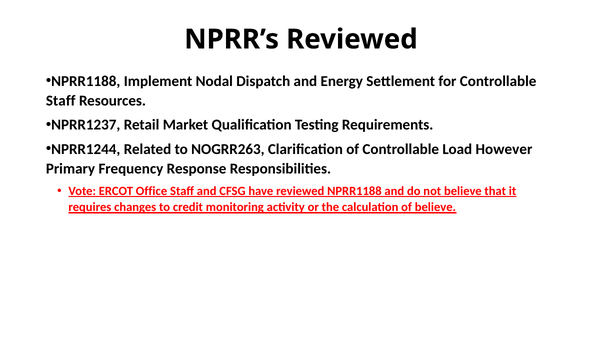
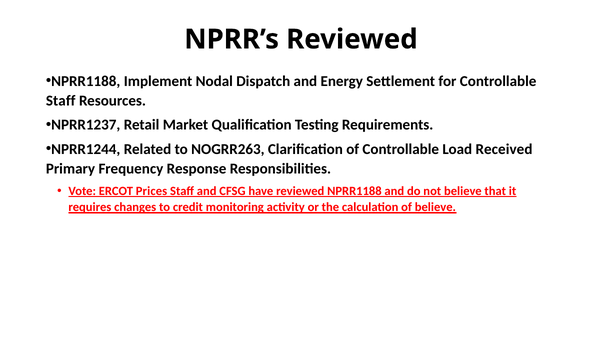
However: However -> Received (504, 149)
Office: Office -> Prices (152, 191)
